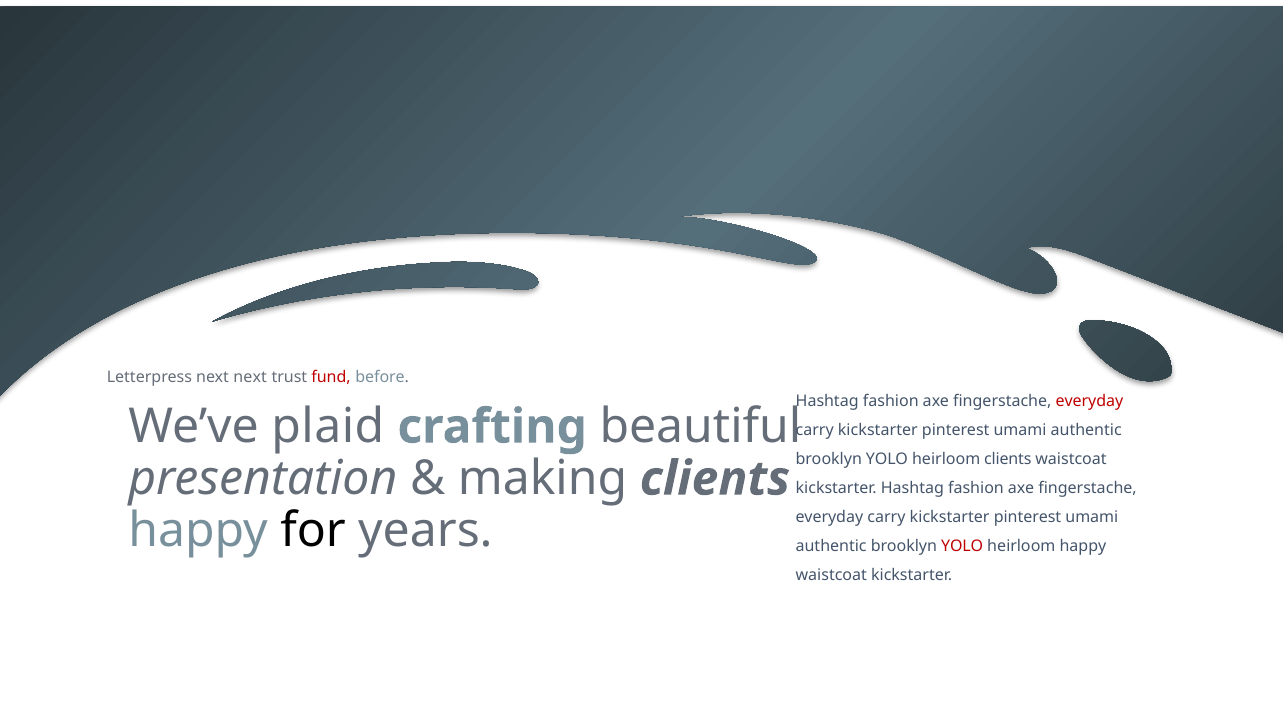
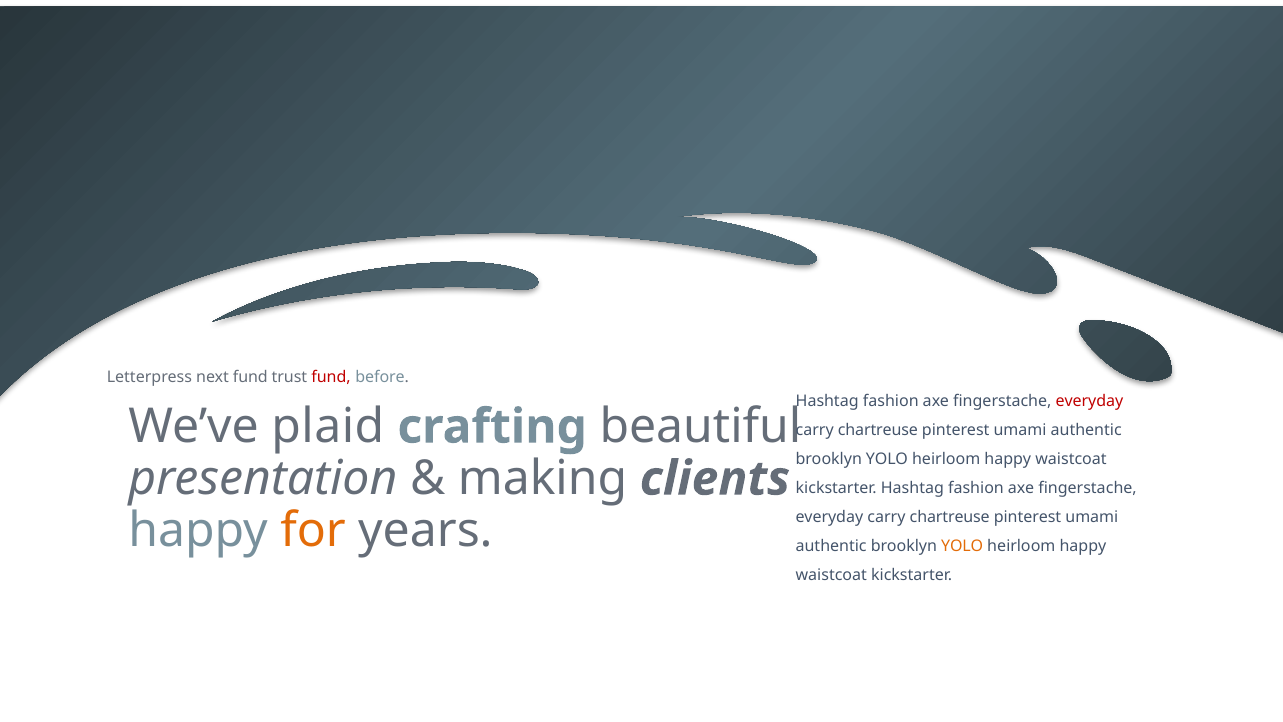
next next: next -> fund (250, 377)
kickstarter: kickstarter -> chartreuse (878, 430)
clients: clients -> happy (1008, 459)
kickstarter: kickstarter -> chartreuse (950, 517)
for colour: black -> orange (313, 531)
YOLO colour: red -> orange (962, 546)
